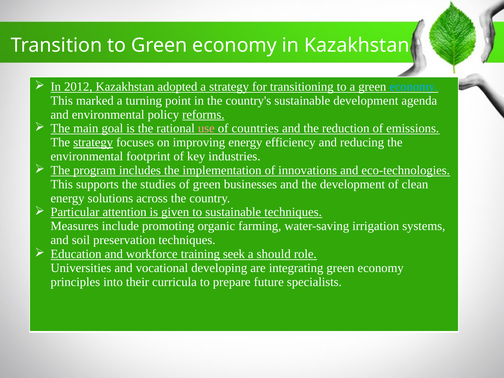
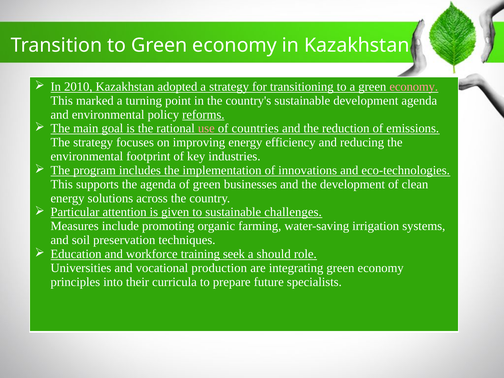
2012: 2012 -> 2010 (78, 87)
economy colour: light blue -> pink (414, 87)
strategy underline: present -> none (93, 142)
the studies: studies -> agenda (158, 184)
sustainable techniques: techniques -> challenges (293, 212)
developing: developing -> production (219, 268)
